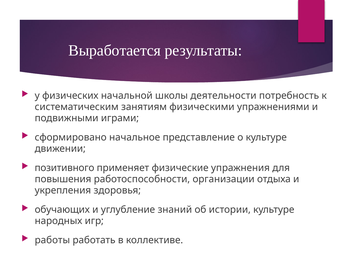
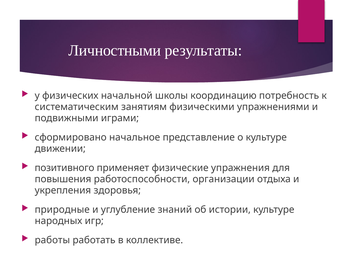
Выработается: Выработается -> Личностными (115, 50)
деятельности: деятельности -> координацию (223, 96)
обучающих: обучающих -> природные (62, 210)
